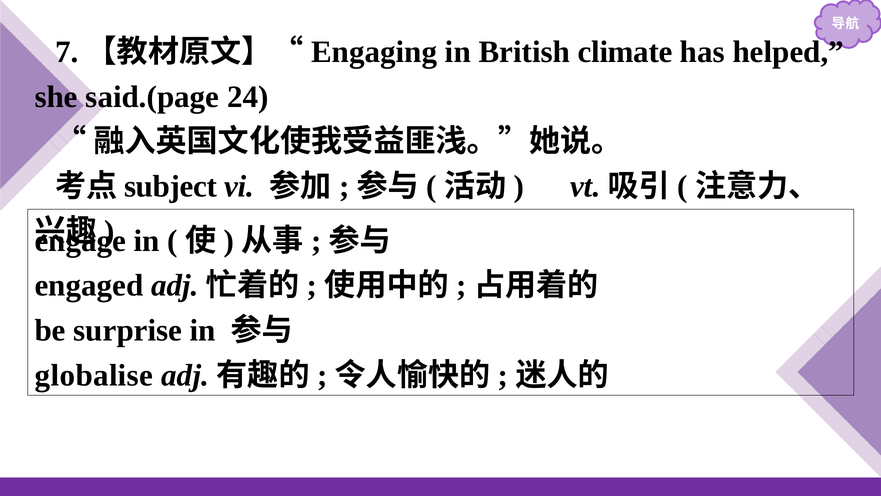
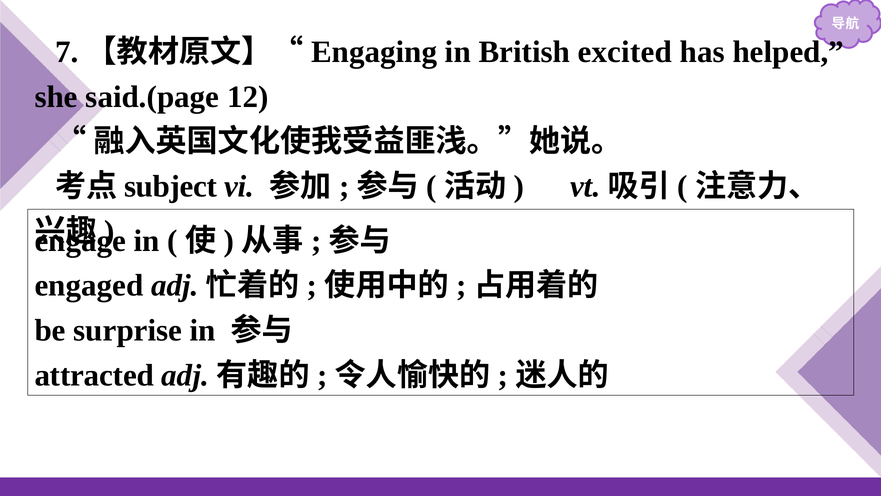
climate: climate -> excited (625, 52)
24: 24 -> 12 (248, 97)
globalise: globalise -> attracted (94, 375)
